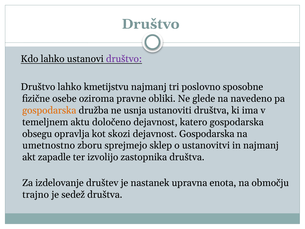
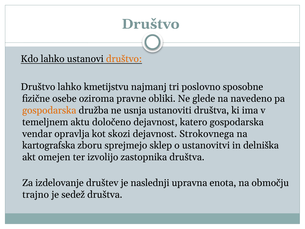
društvo colour: purple -> orange (124, 59)
obsegu: obsegu -> vendar (37, 134)
dejavnost Gospodarska: Gospodarska -> Strokovnega (207, 134)
umetnostno: umetnostno -> kartografska (49, 145)
in najmanj: najmanj -> delniška (261, 145)
zapadle: zapadle -> omejen (54, 157)
nastanek: nastanek -> naslednji (150, 183)
